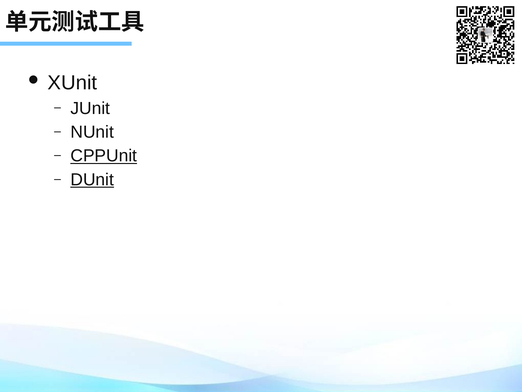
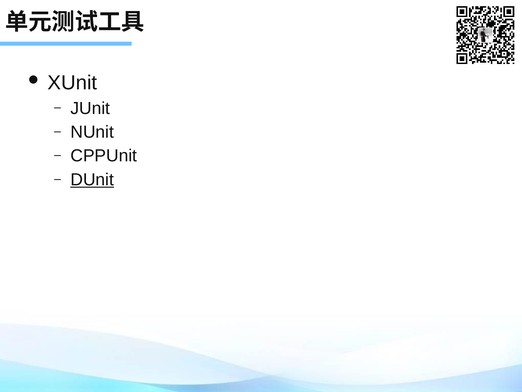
CPPUnit underline: present -> none (104, 156)
